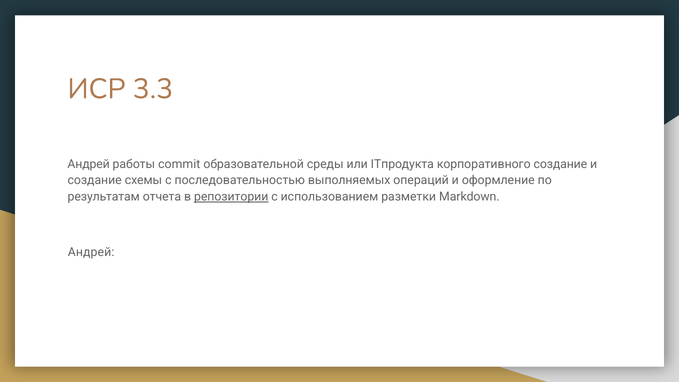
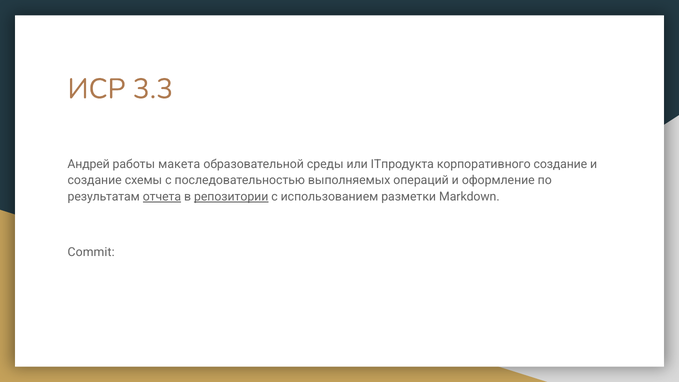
commit: commit -> макета (179, 164)
отчета underline: none -> present (162, 197)
Андрей: Андрей -> Commit (91, 252)
